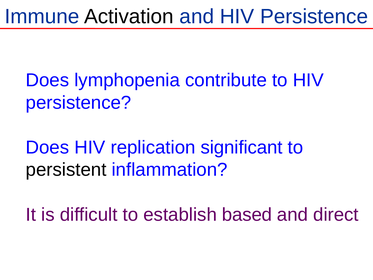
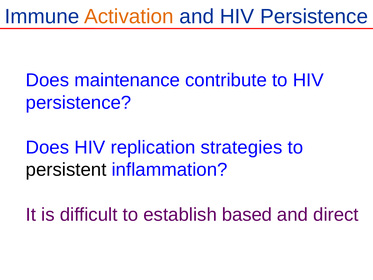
Activation colour: black -> orange (129, 16)
lymphopenia: lymphopenia -> maintenance (127, 80)
significant: significant -> strategies (242, 147)
